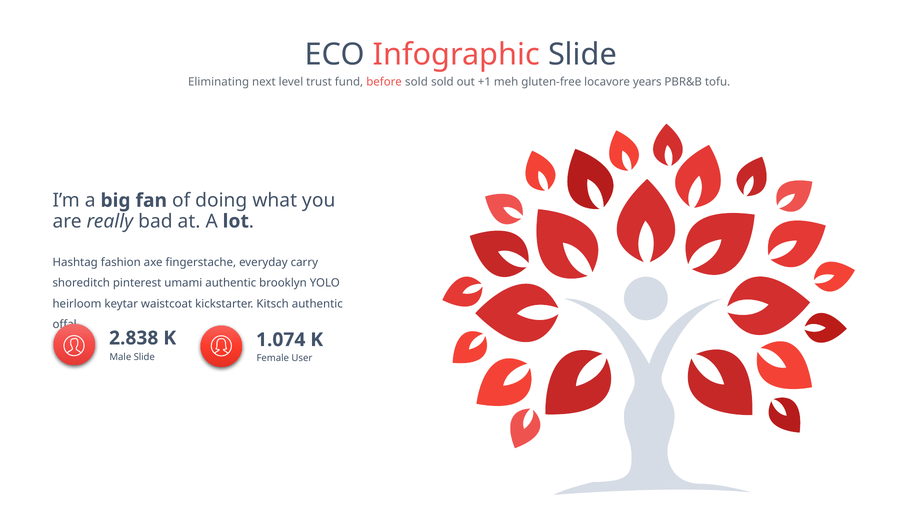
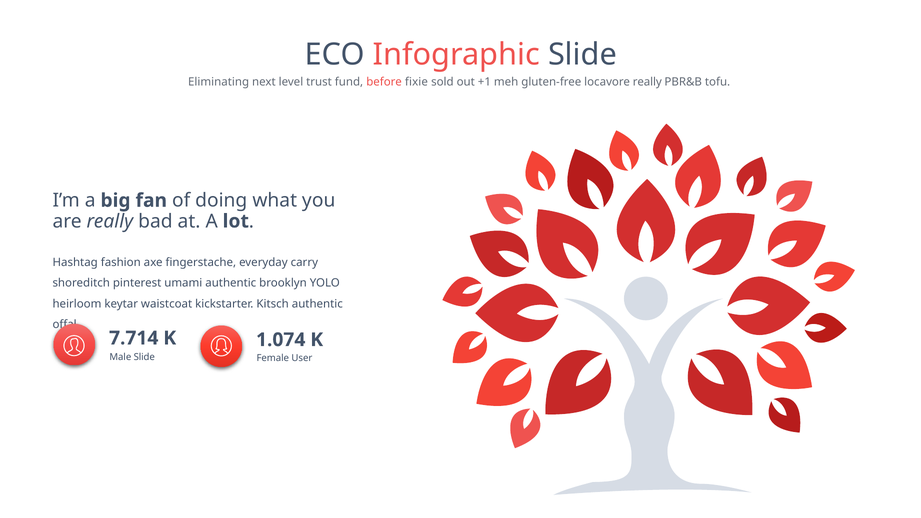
before sold: sold -> fixie (416, 82)
locavore years: years -> really (647, 82)
2.838: 2.838 -> 7.714 (134, 338)
